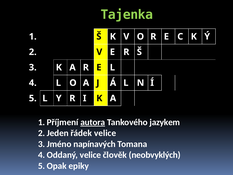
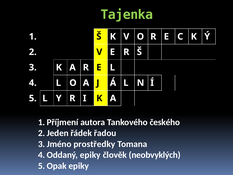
autora underline: present -> none (93, 122)
jazykem: jazykem -> českého (165, 122)
řádek velice: velice -> řadou (105, 133)
napínavých: napínavých -> prostředky (94, 144)
velice: velice -> epiky (90, 155)
